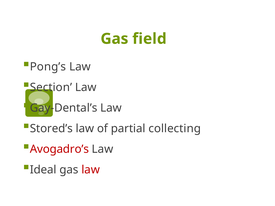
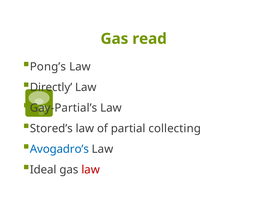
field: field -> read (150, 39)
Section: Section -> Directly (51, 87)
Gay-Dental’s: Gay-Dental’s -> Gay-Partial’s (64, 108)
Avogadro’s colour: red -> blue (59, 149)
